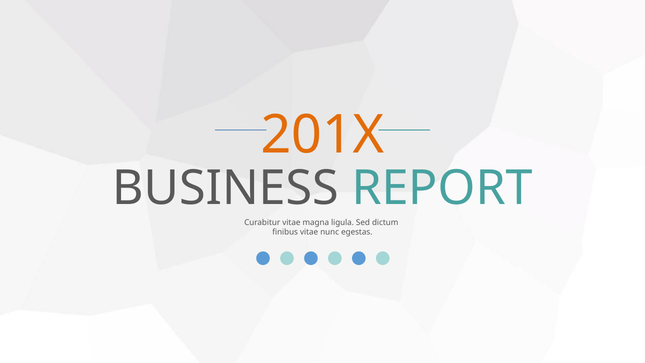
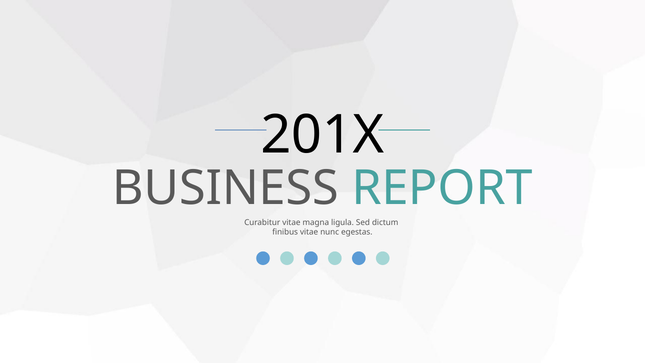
201X colour: orange -> black (322, 135)
